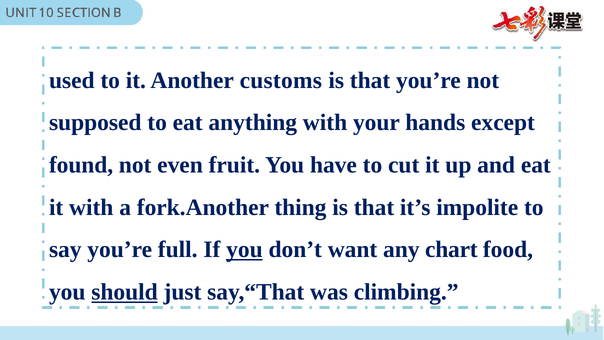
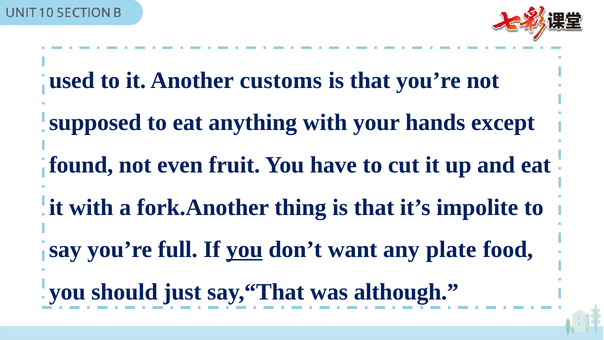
chart: chart -> plate (451, 250)
should underline: present -> none (125, 292)
climbing: climbing -> although (406, 292)
